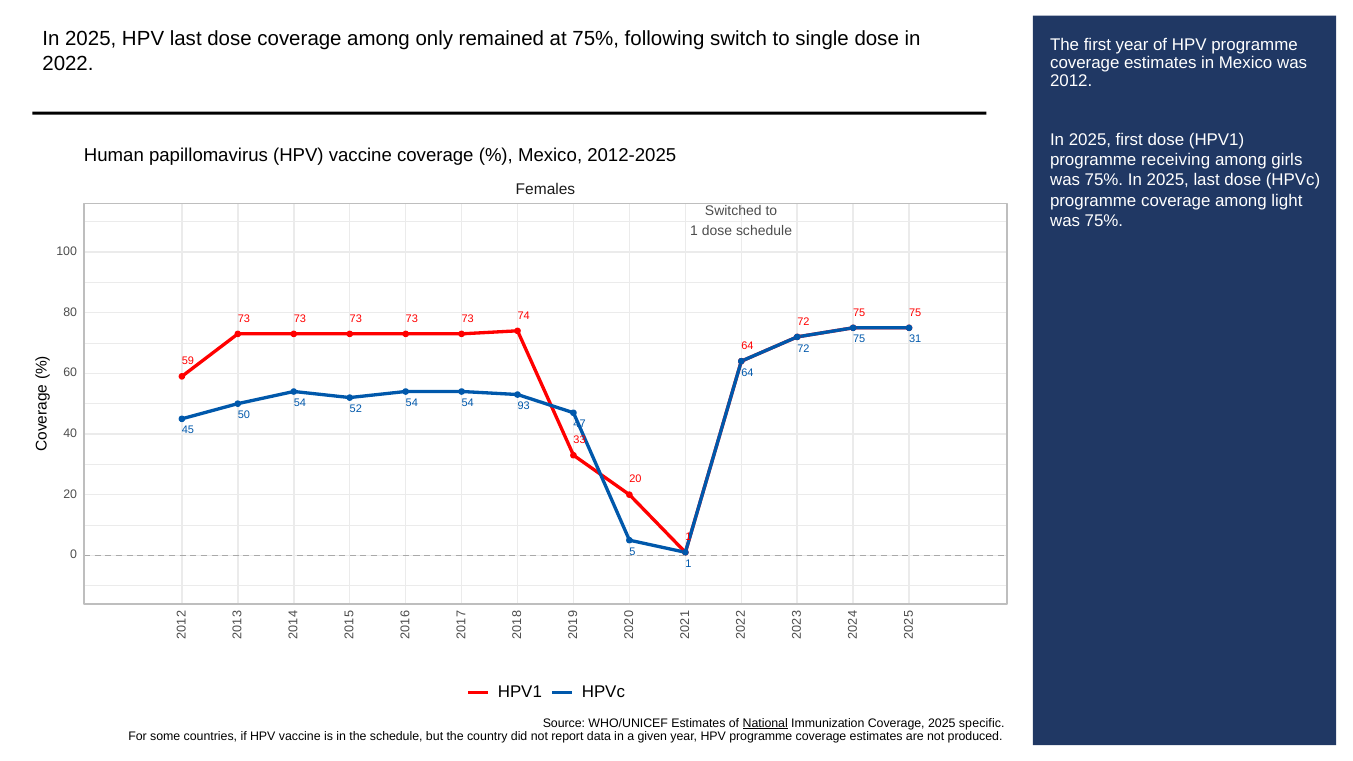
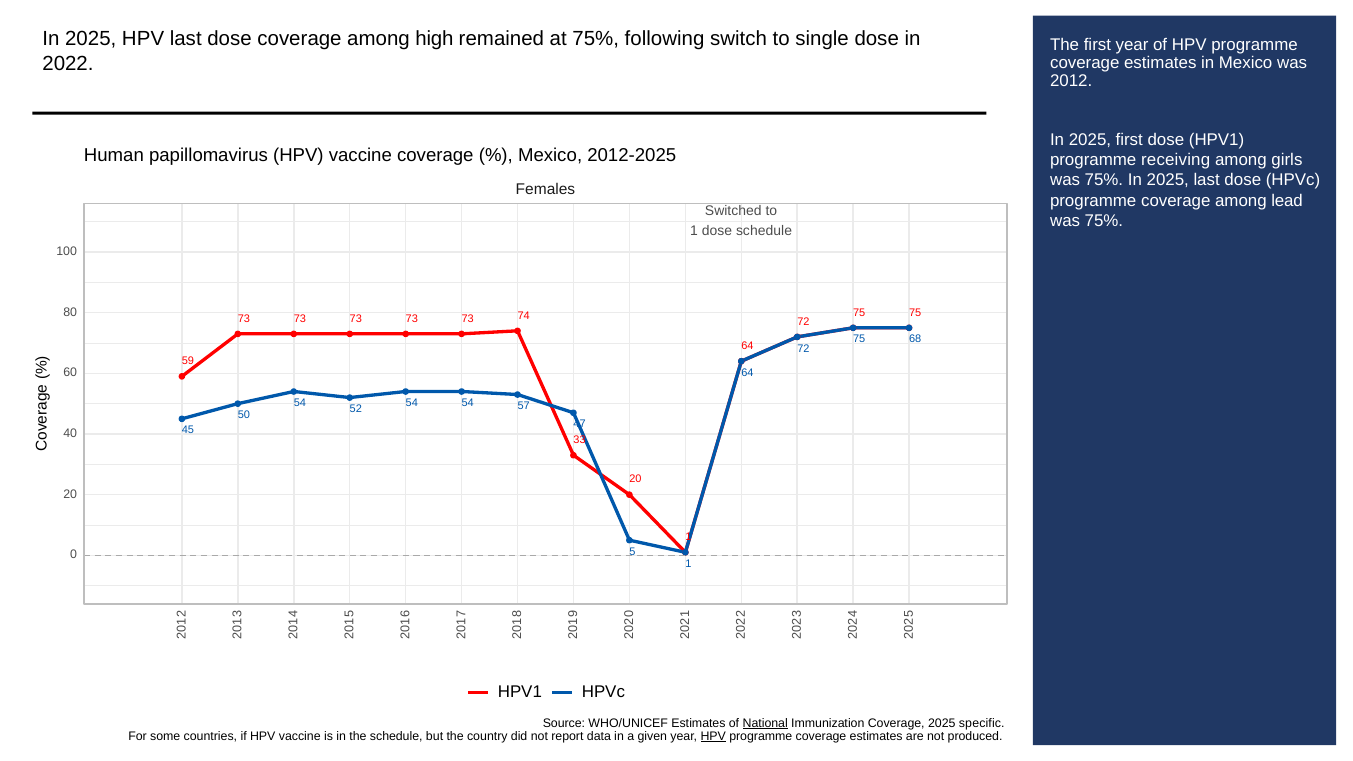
only: only -> high (434, 39)
light: light -> lead (1287, 201)
31: 31 -> 68 (915, 339)
93: 93 -> 57 (524, 406)
HPV underline: none -> present (713, 736)
